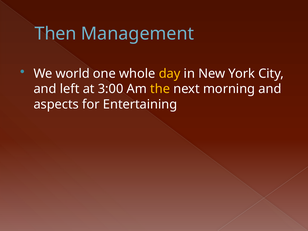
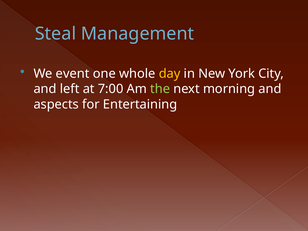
Then: Then -> Steal (55, 34)
world: world -> event (73, 74)
3:00: 3:00 -> 7:00 (111, 89)
the colour: yellow -> light green (160, 89)
